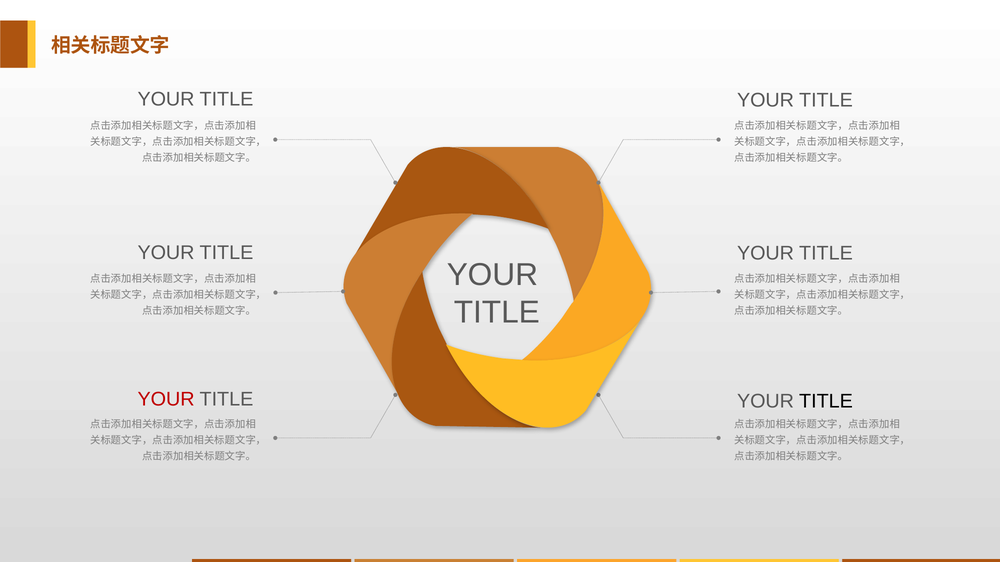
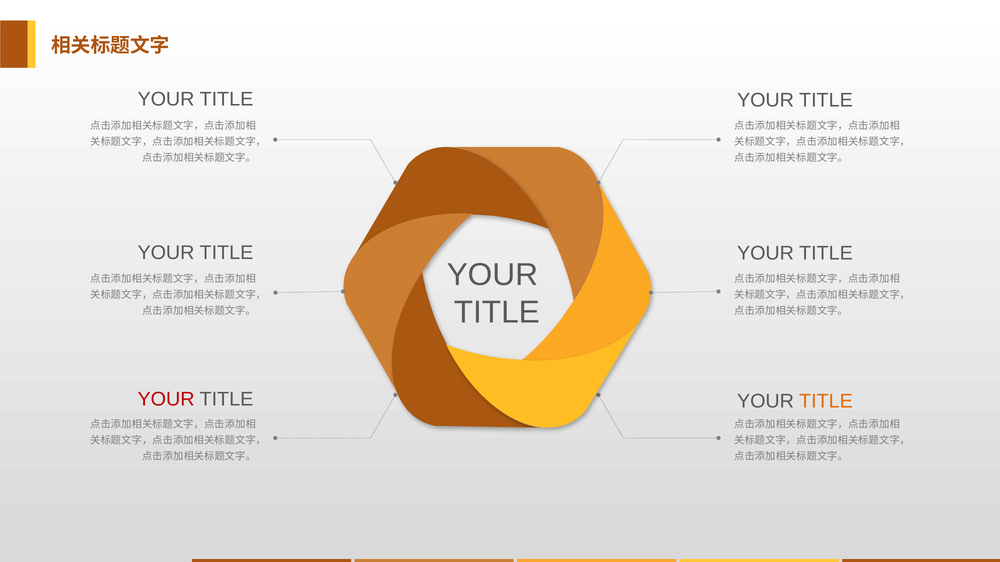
TITLE colour: black -> orange (826, 402)
